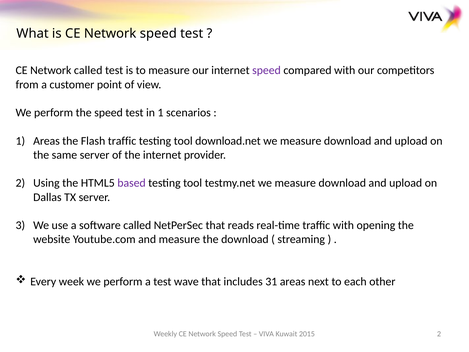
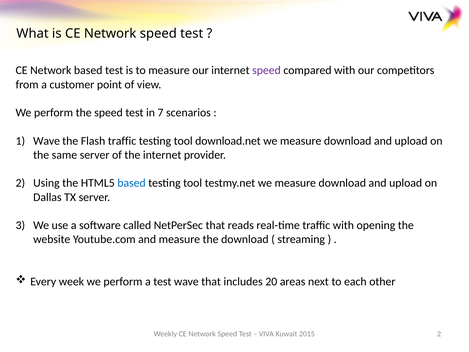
Network called: called -> based (88, 70)
in 1: 1 -> 7 (161, 113)
Areas: Areas -> Wave (47, 141)
based colour: purple -> blue (132, 183)
31: 31 -> 20 (271, 281)
